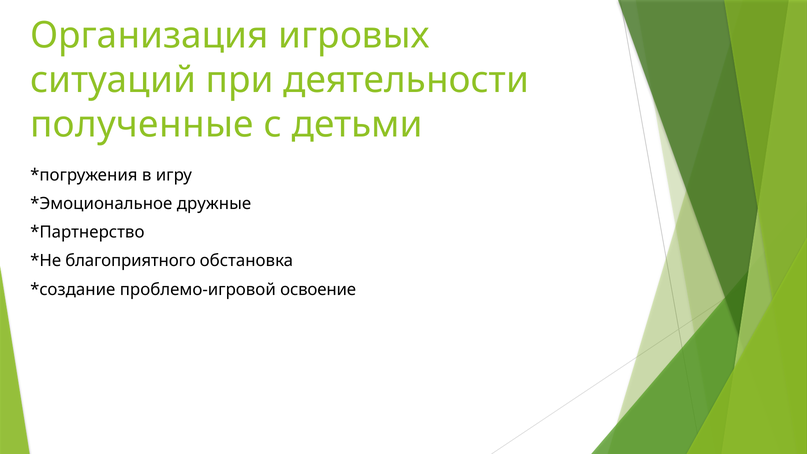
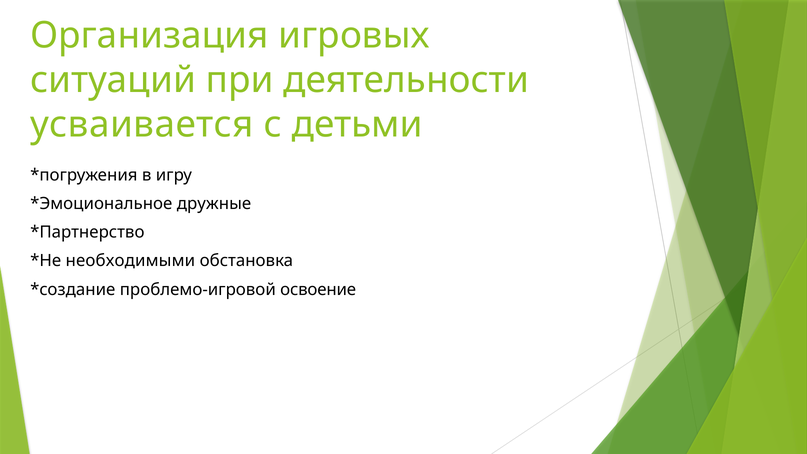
полученные: полученные -> усваивается (142, 124)
благоприятного: благоприятного -> необходимыми (130, 261)
